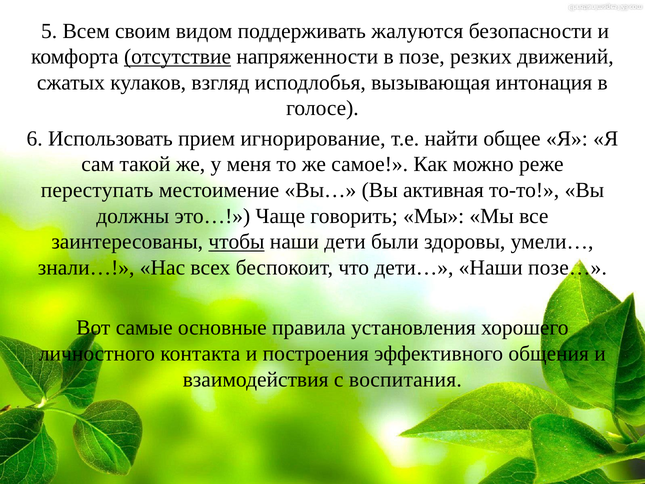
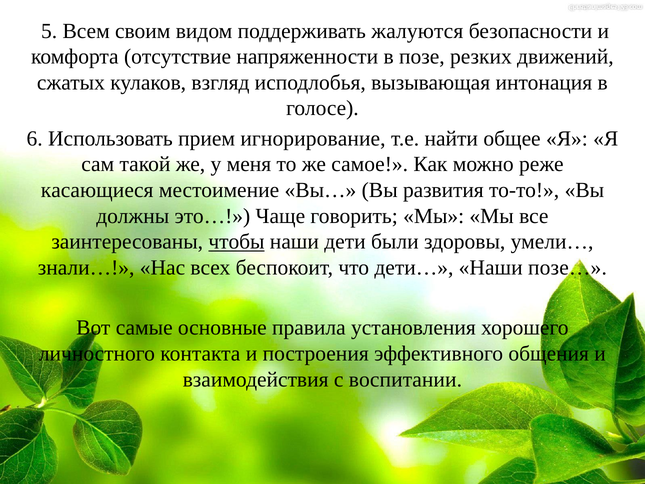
отсутствие underline: present -> none (178, 57)
переступать: переступать -> касающиеся (97, 190)
активная: активная -> развития (443, 190)
воспитания: воспитания -> воспитании (405, 379)
